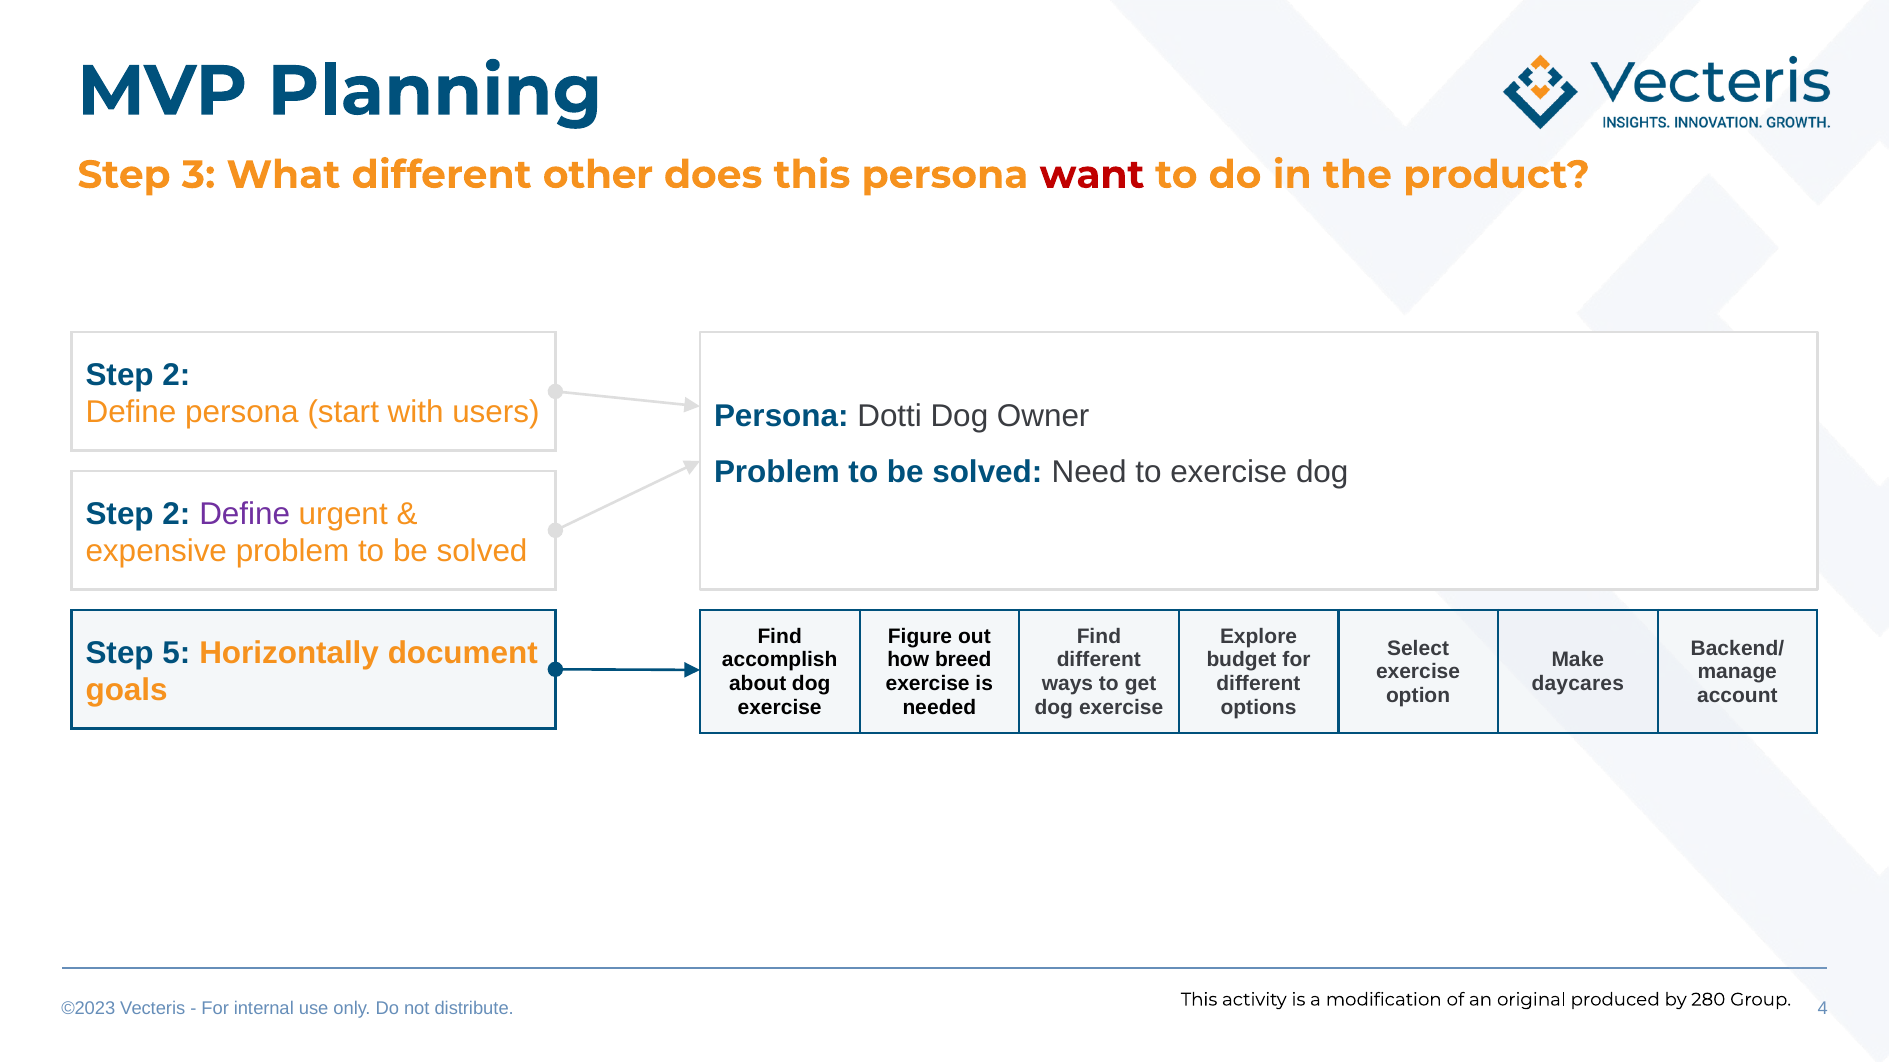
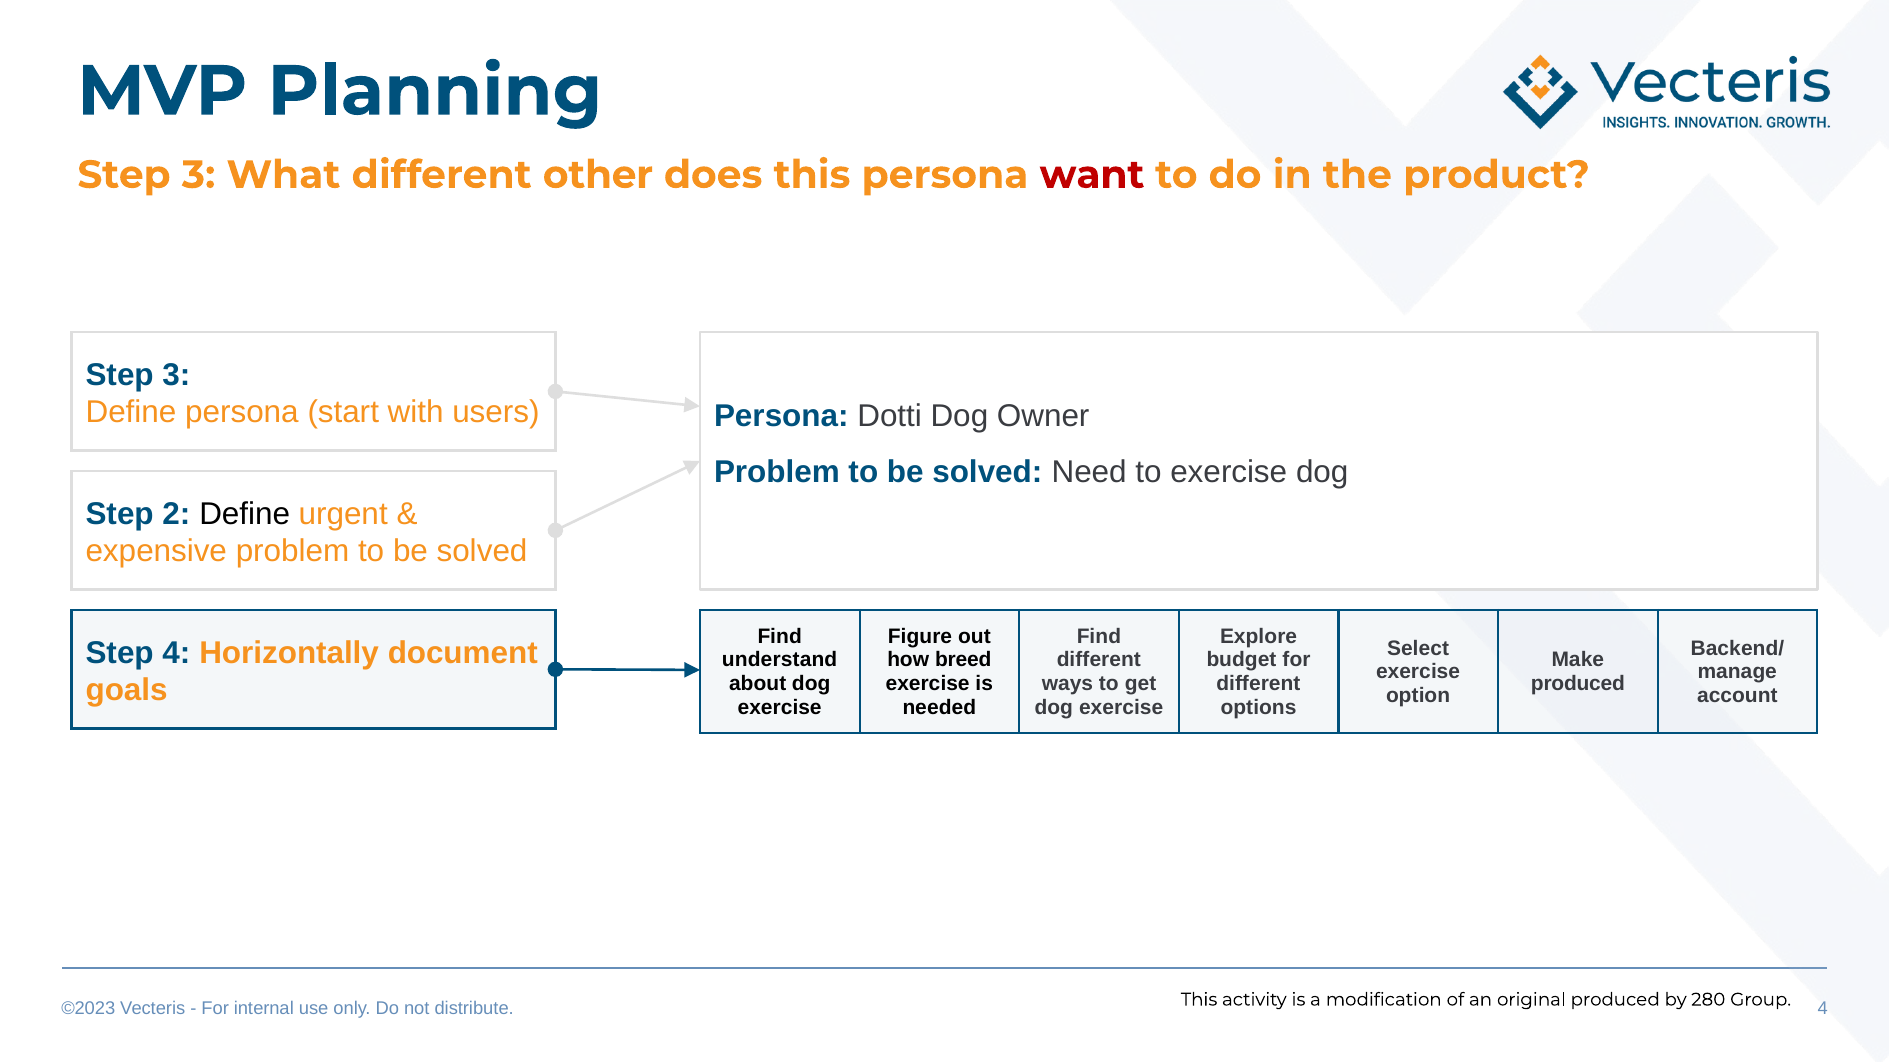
2: 2 -> 3 (176, 375)
Define colour: purple -> black (245, 514)
Step 5: 5 -> 4 (176, 653)
accomplish: accomplish -> understand (780, 660)
daycares: daycares -> produced (1578, 684)
